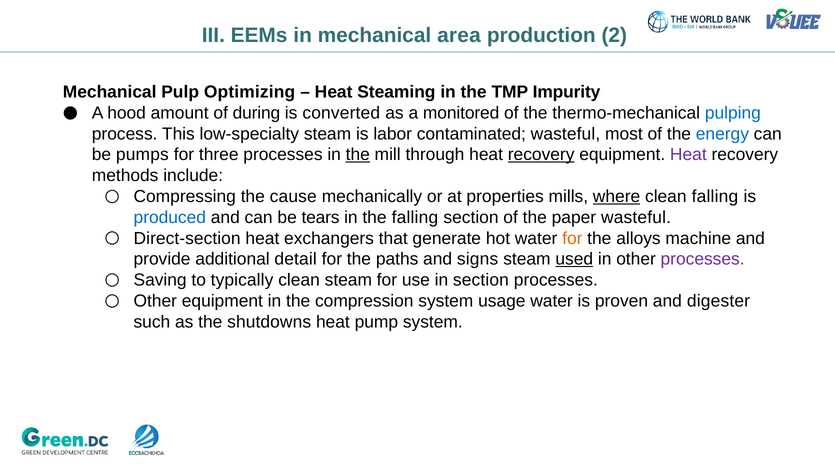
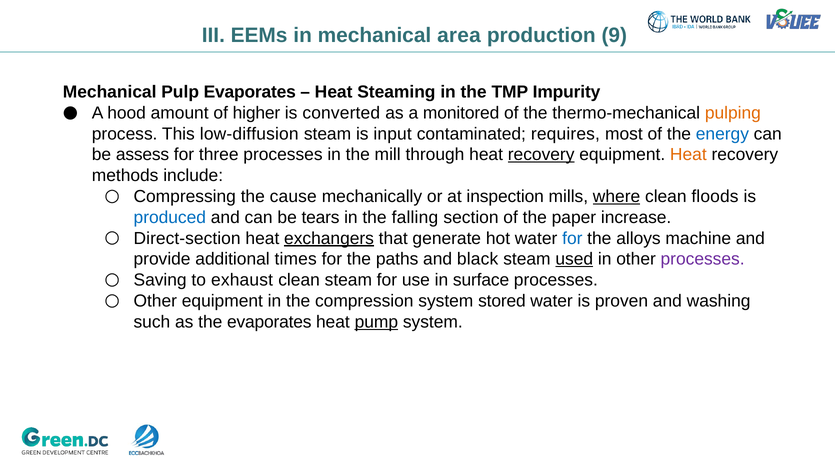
2: 2 -> 9 (614, 36)
Pulp Optimizing: Optimizing -> Evaporates (250, 92)
during: during -> higher (256, 113)
pulping colour: blue -> orange (733, 113)
low-specialty: low-specialty -> low-diffusion (249, 134)
labor: labor -> input (393, 134)
contaminated wasteful: wasteful -> requires (565, 134)
pumps: pumps -> assess (143, 155)
the underline: present -> none (358, 155)
Heat colour: purple -> orange (688, 155)
properties: properties -> inspection (505, 196)
clean falling: falling -> floods (715, 196)
paper wasteful: wasteful -> increase (636, 217)
exchangers underline: none -> present (329, 238)
for colour: orange -> blue (572, 238)
detail: detail -> times (296, 259)
signs: signs -> black (478, 259)
typically: typically -> exhaust (242, 280)
in section: section -> surface (481, 280)
usage: usage -> stored (502, 301)
digester: digester -> washing (719, 301)
the shutdowns: shutdowns -> evaporates (269, 322)
pump underline: none -> present (376, 322)
